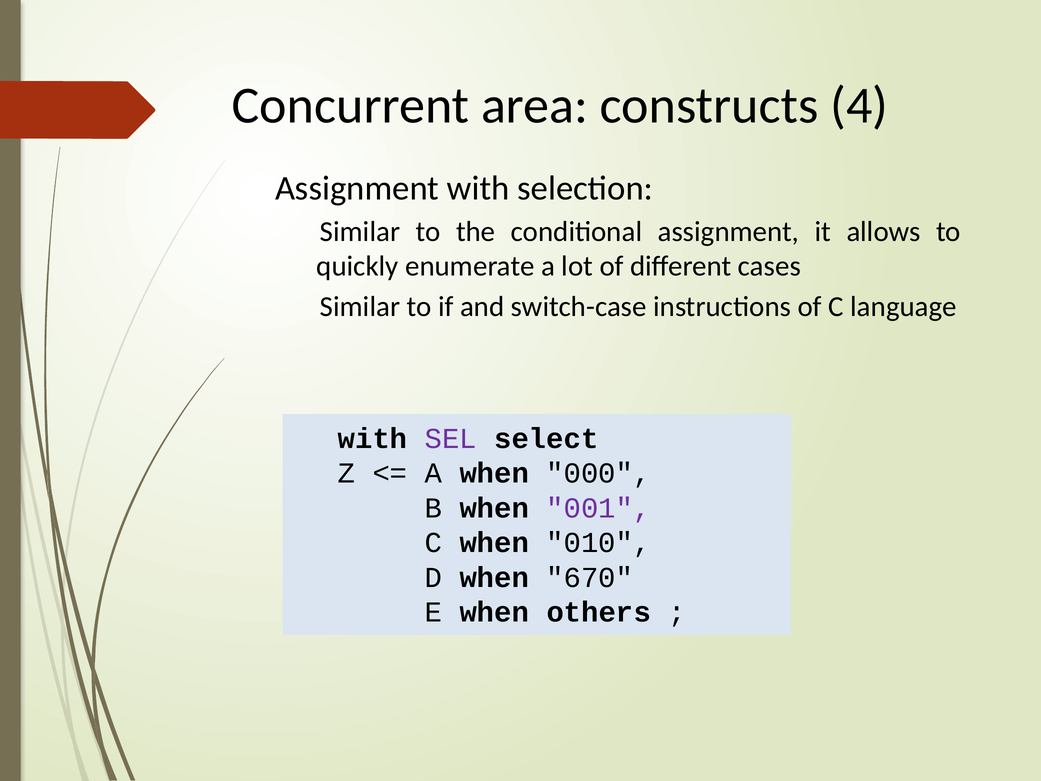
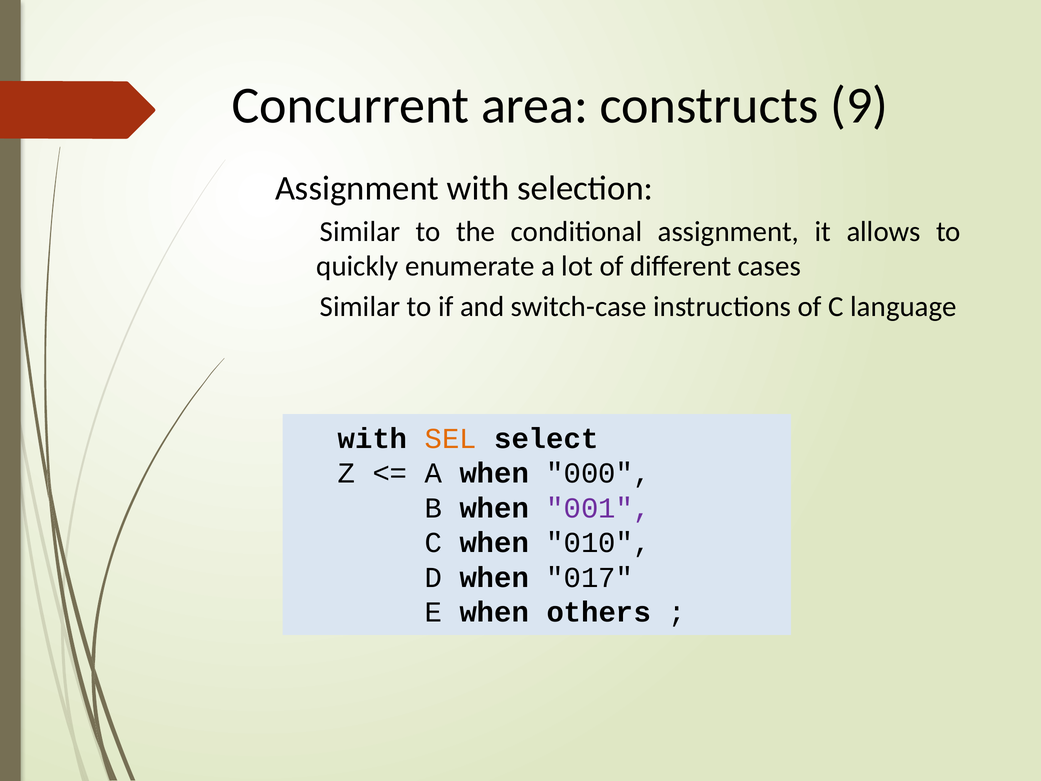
4: 4 -> 9 (859, 105)
SEL colour: purple -> orange (451, 439)
670: 670 -> 017 (590, 577)
